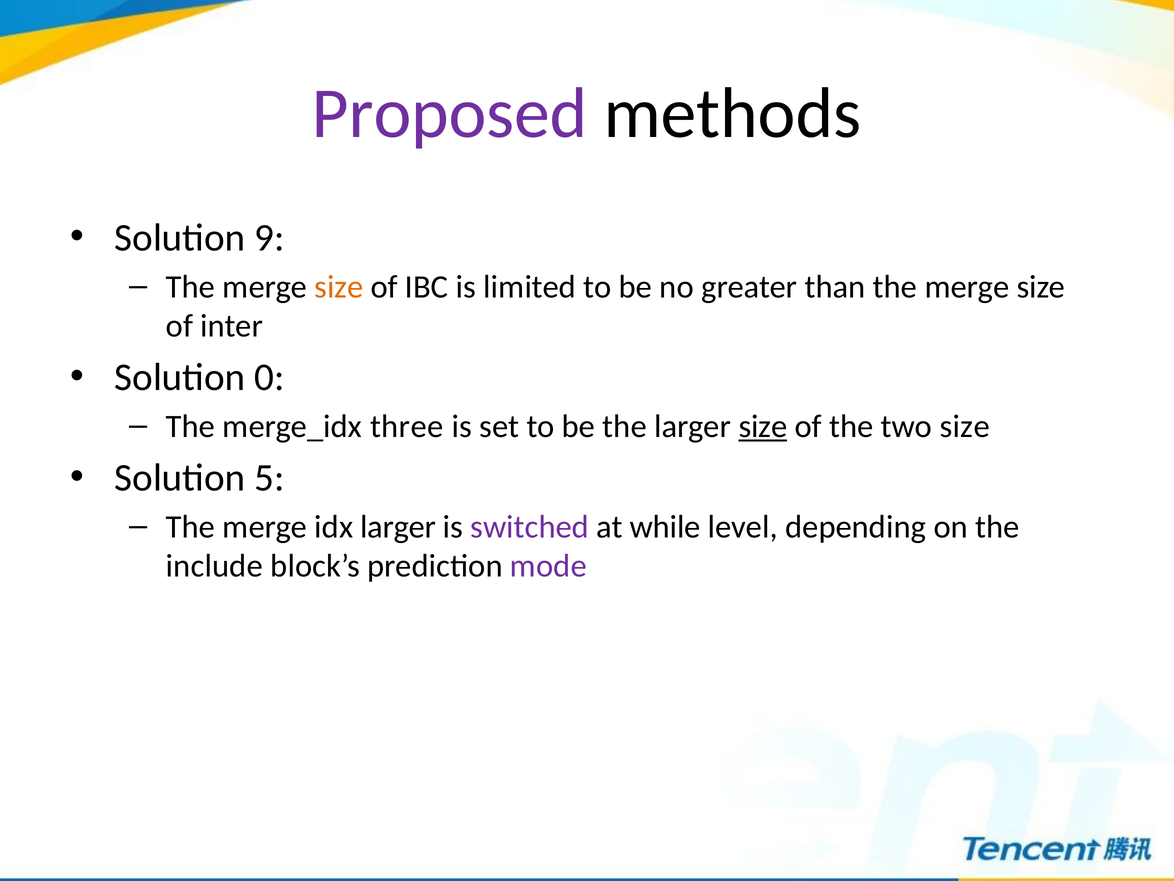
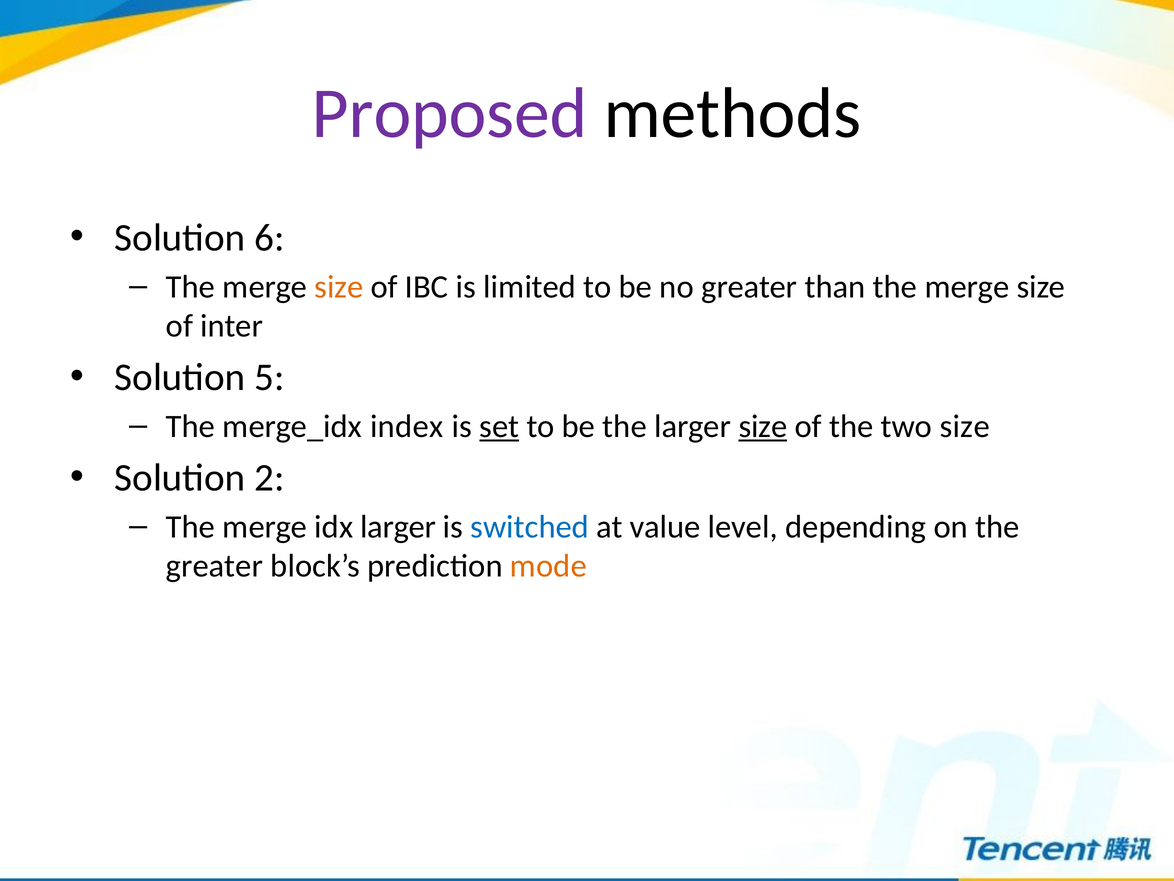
9: 9 -> 6 (269, 238)
0: 0 -> 5 (269, 377)
three: three -> index (407, 426)
set underline: none -> present (499, 426)
5: 5 -> 2 (269, 478)
switched colour: purple -> blue (530, 527)
while: while -> value (665, 527)
include: include -> greater (214, 566)
mode colour: purple -> orange (548, 566)
